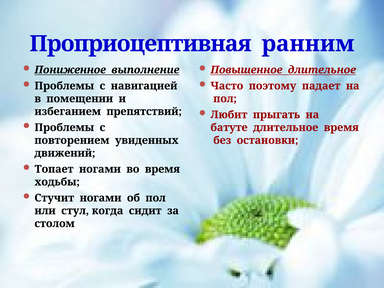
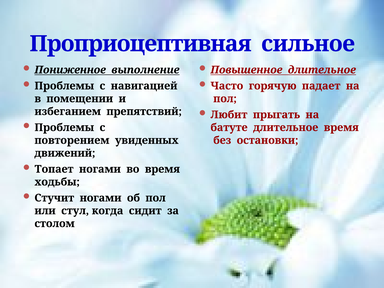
ранним: ранним -> сильное (308, 44)
поэтому: поэтому -> горячую (273, 86)
